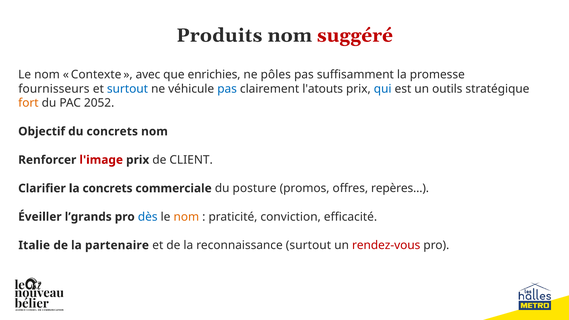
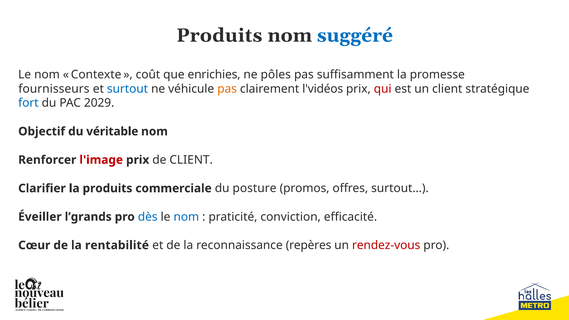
suggéré colour: red -> blue (355, 35)
avec: avec -> coût (148, 75)
pas colour: blue -> orange (227, 89)
l'atouts: l'atouts -> l'vidéos (323, 89)
qui colour: blue -> red (383, 89)
un outils: outils -> client (447, 89)
fort colour: orange -> blue (28, 103)
2052: 2052 -> 2029 (99, 103)
du concrets: concrets -> véritable (112, 131)
la concrets: concrets -> produits (107, 188)
repères…: repères… -> surtout… (400, 188)
nom colour: orange -> blue (186, 217)
Italie: Italie -> Cœur (34, 245)
partenaire: partenaire -> rentabilité (117, 245)
reconnaissance surtout: surtout -> repères (309, 245)
